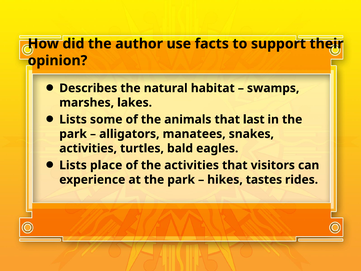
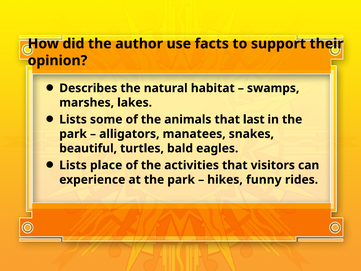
activities: activities -> beautiful (88, 148)
tastes: tastes -> funny (264, 180)
